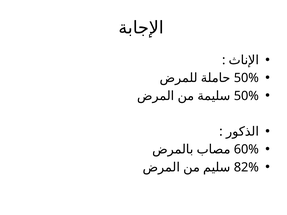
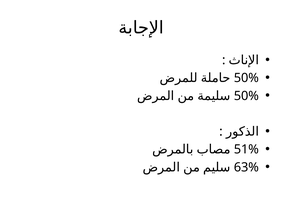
60%: 60% -> 51% (246, 150)
82%: 82% -> 63% (246, 167)
